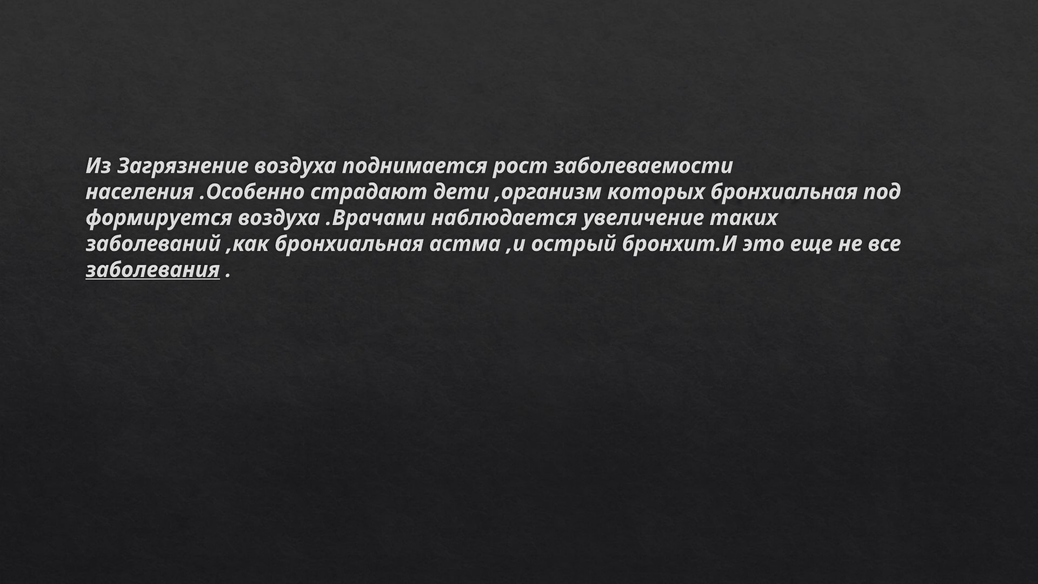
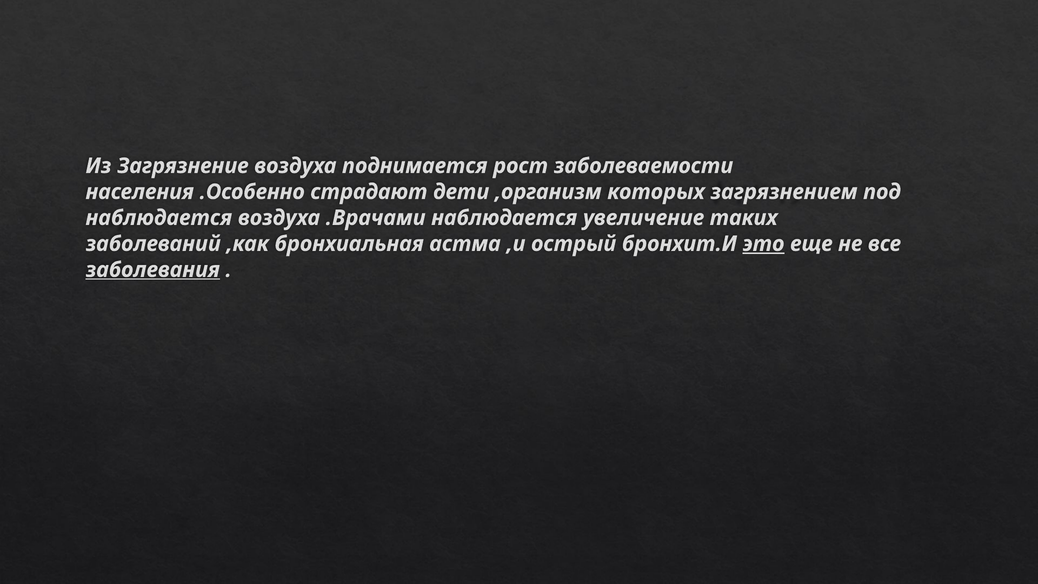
которых бронхиальная: бронхиальная -> загрязнением (784, 192)
формируется: формируется -> наблюдается (159, 218)
это underline: none -> present (763, 244)
